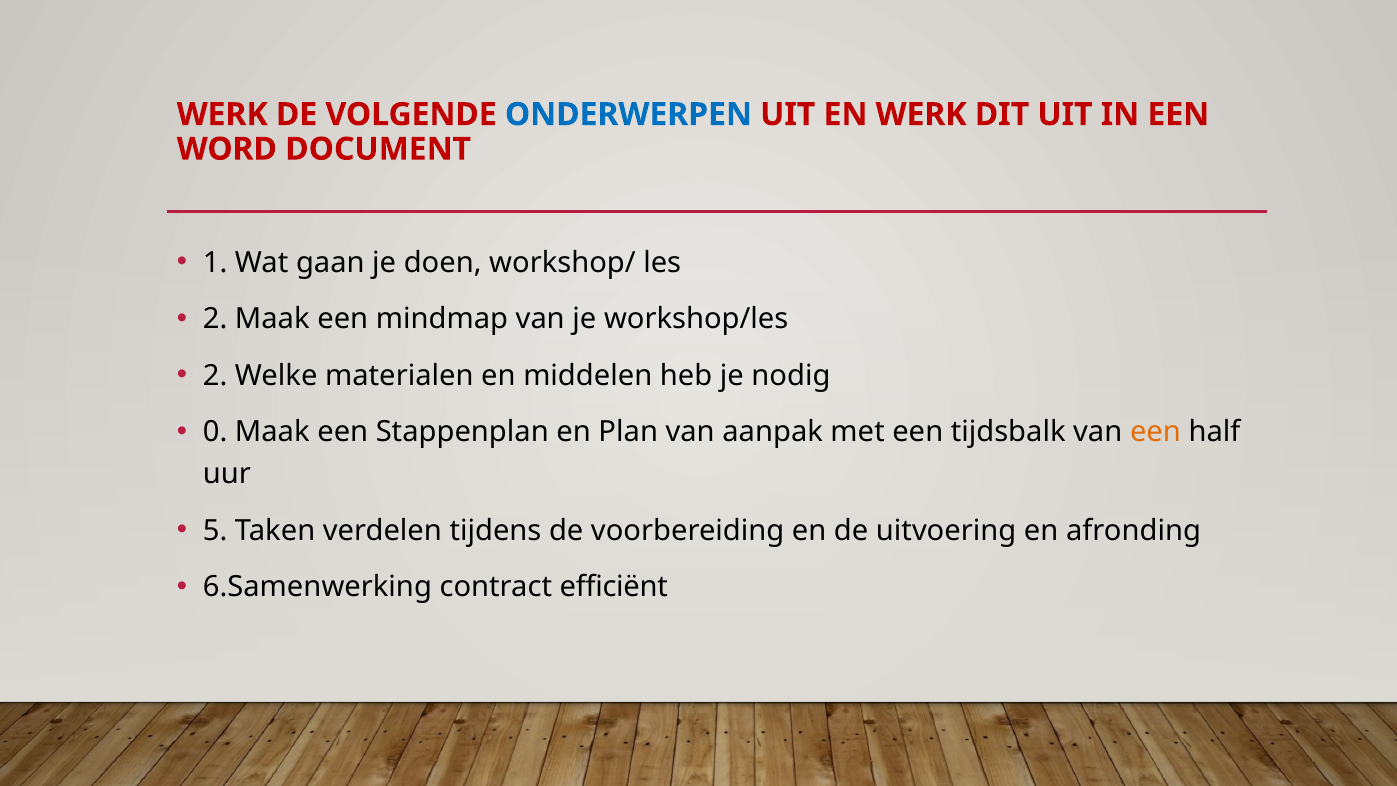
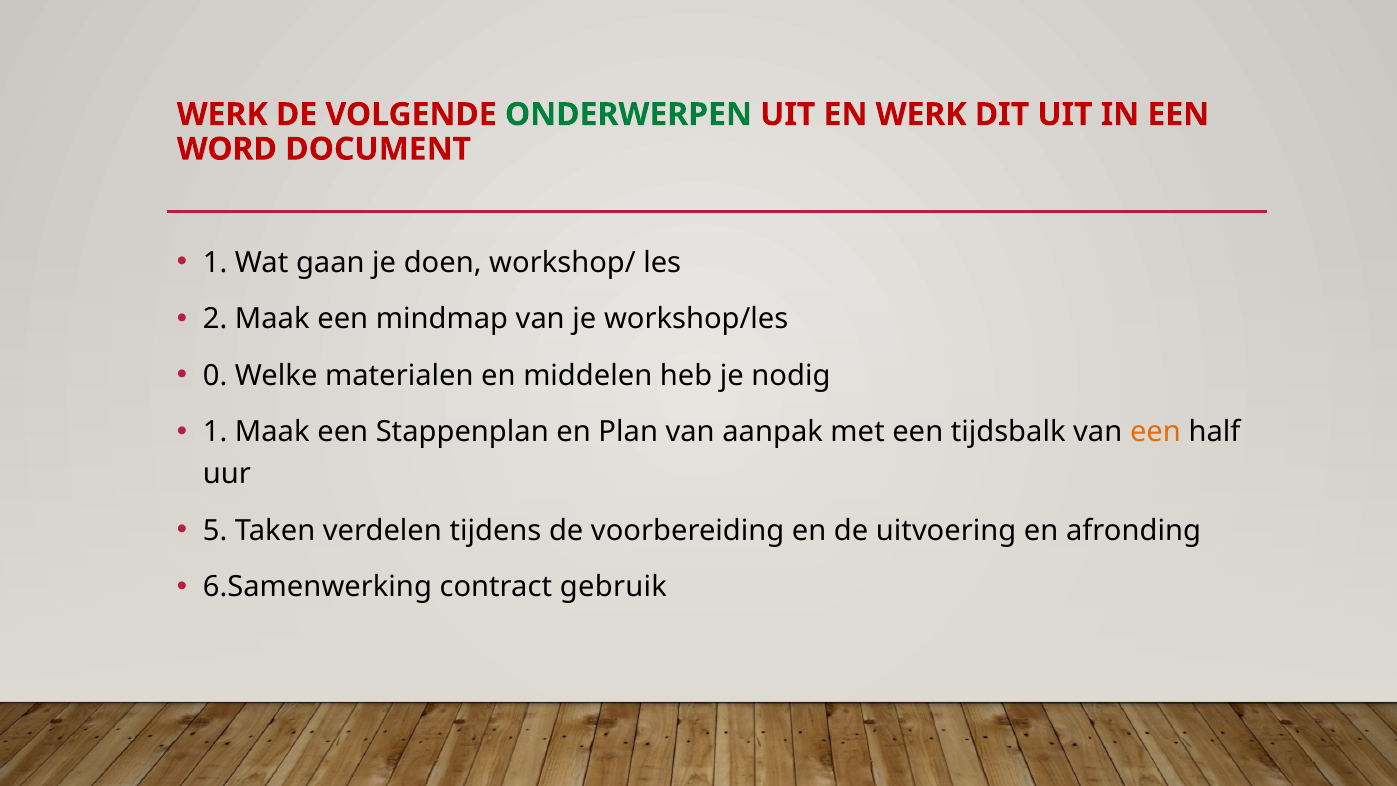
ONDERWERPEN colour: blue -> green (628, 115)
2: 2 -> 0 (215, 376)
0: 0 -> 1 (215, 432)
efficiënt: efficiënt -> gebruik (613, 587)
